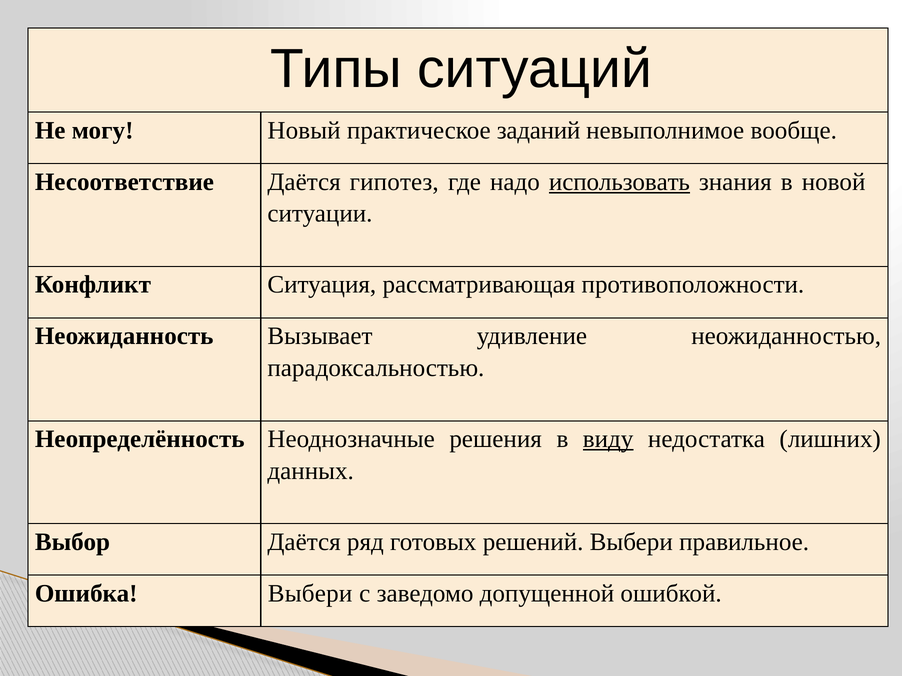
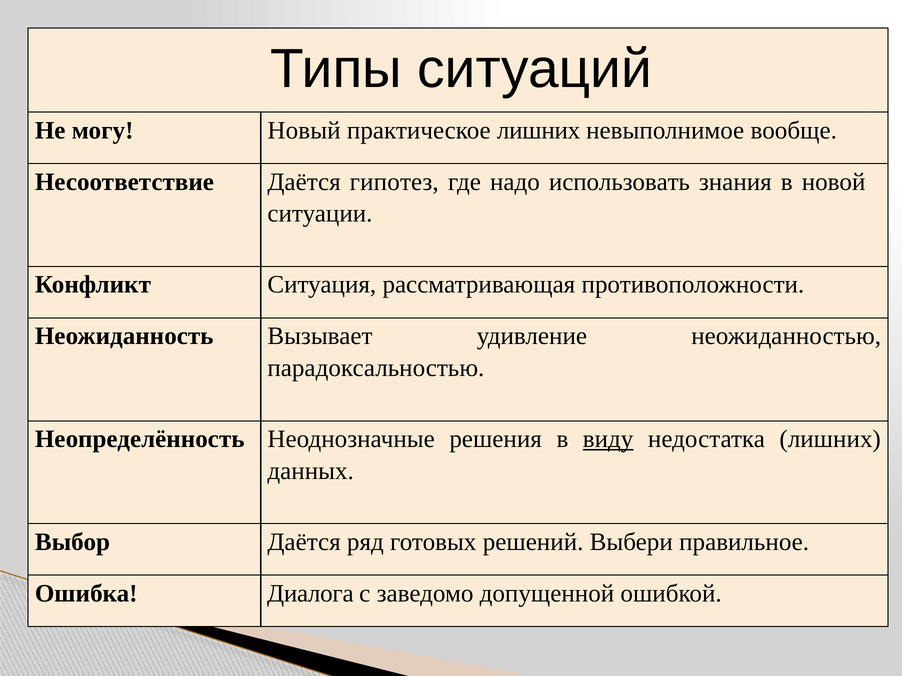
практическое заданий: заданий -> лишних (539, 130)
использовать underline: present -> none (619, 182)
Ошибка Выбери: Выбери -> Диалога (310, 594)
